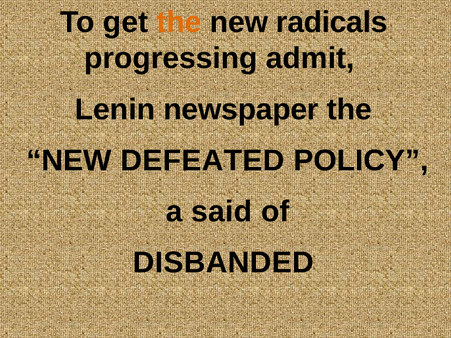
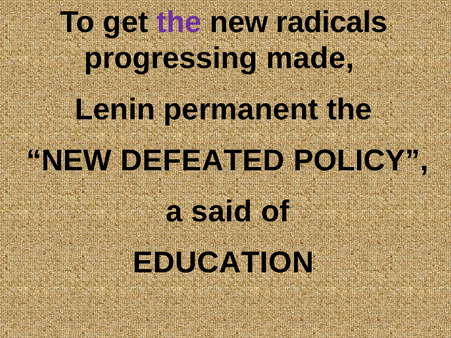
the colour: orange -> purple (179, 22)
admit: admit -> made (310, 58)
newspaper: newspaper -> permanent (241, 110)
DISBANDED: DISBANDED -> EDUCATION (223, 263)
